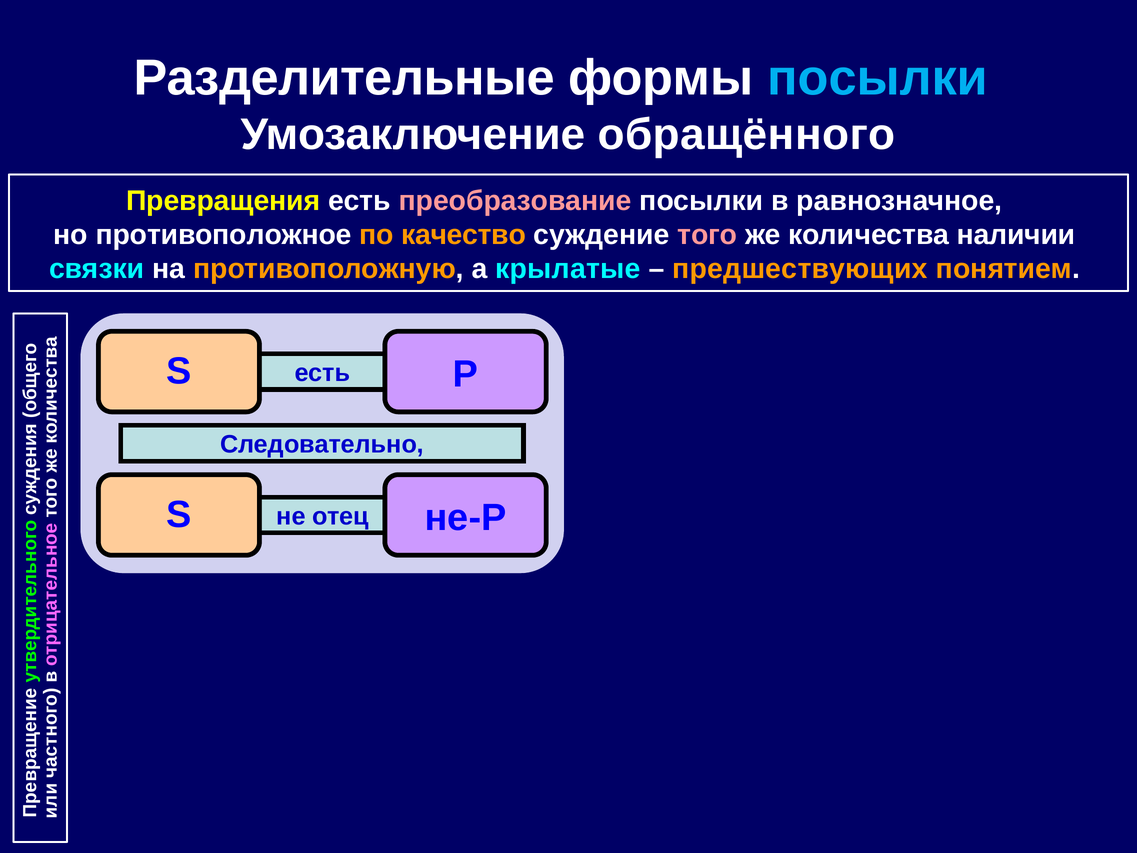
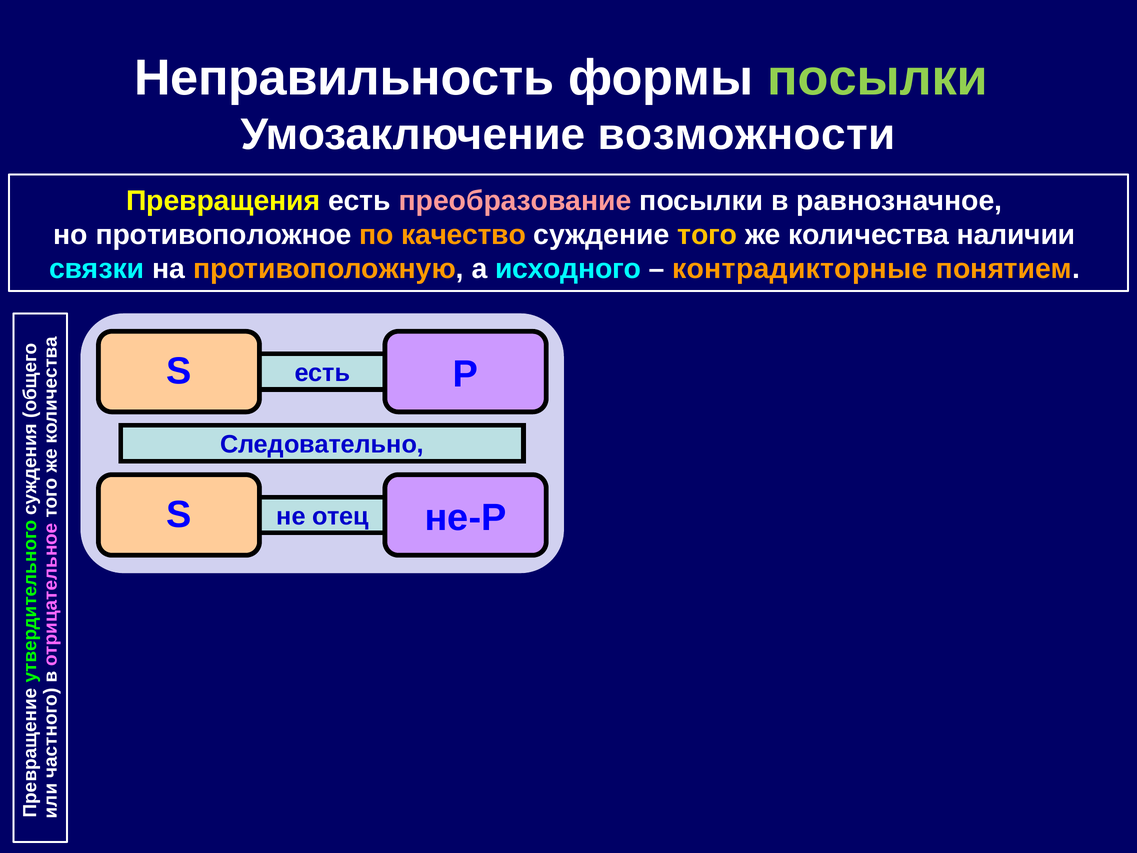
Разделительные: Разделительные -> Неправильность (344, 78)
посылки colour: light blue -> light green (878, 78)
обращённого: обращённого -> возможности (747, 135)
того colour: pink -> yellow (707, 235)
крылатые: крылатые -> исходного (568, 269)
предшествующих: предшествующих -> контрадикторные (800, 269)
